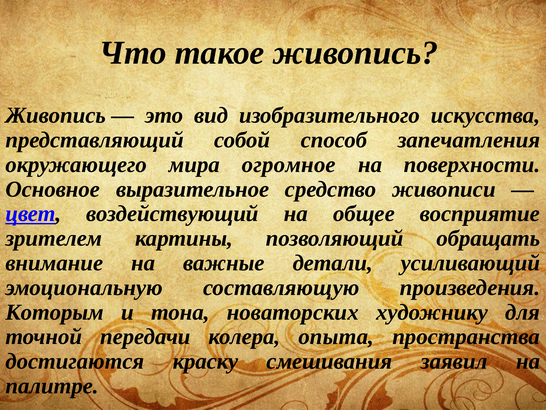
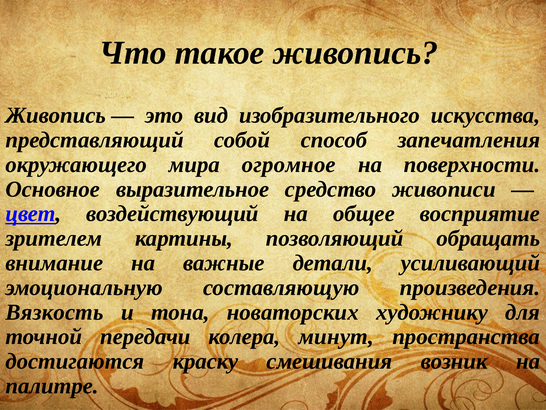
Которым: Которым -> Вязкость (54, 312)
опыта: опыта -> минут (336, 336)
заявил: заявил -> возник (454, 361)
